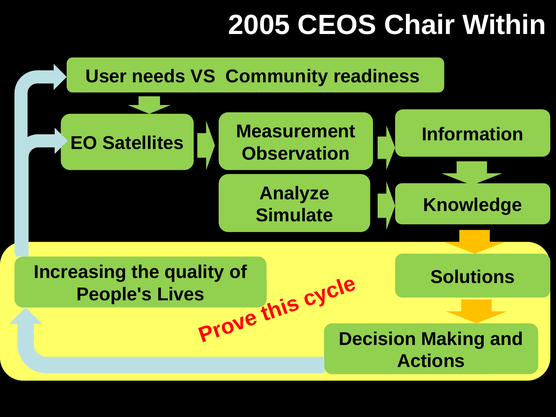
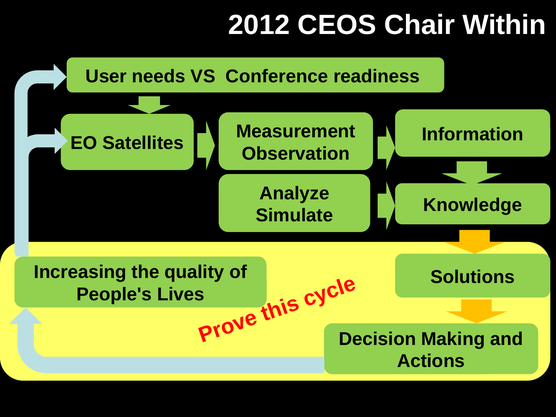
2005: 2005 -> 2012 (259, 25)
Community: Community -> Conference (277, 76)
